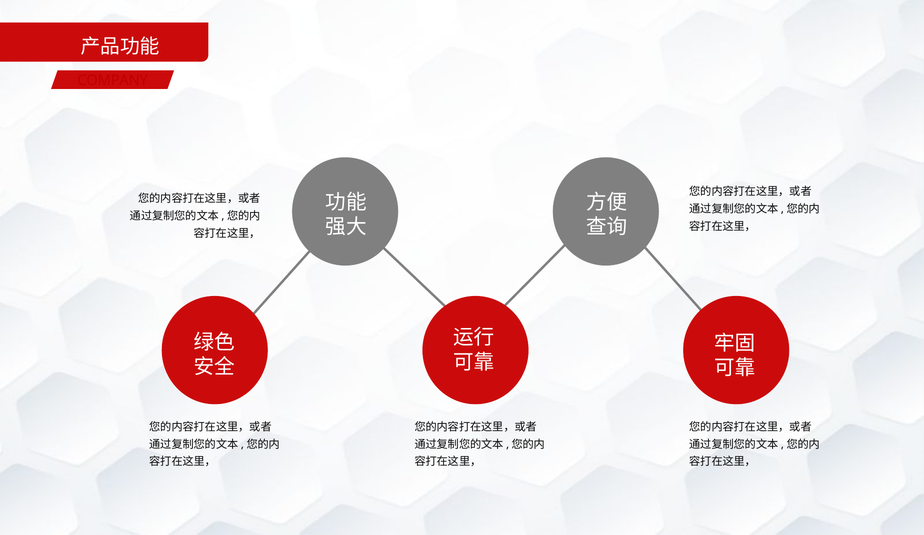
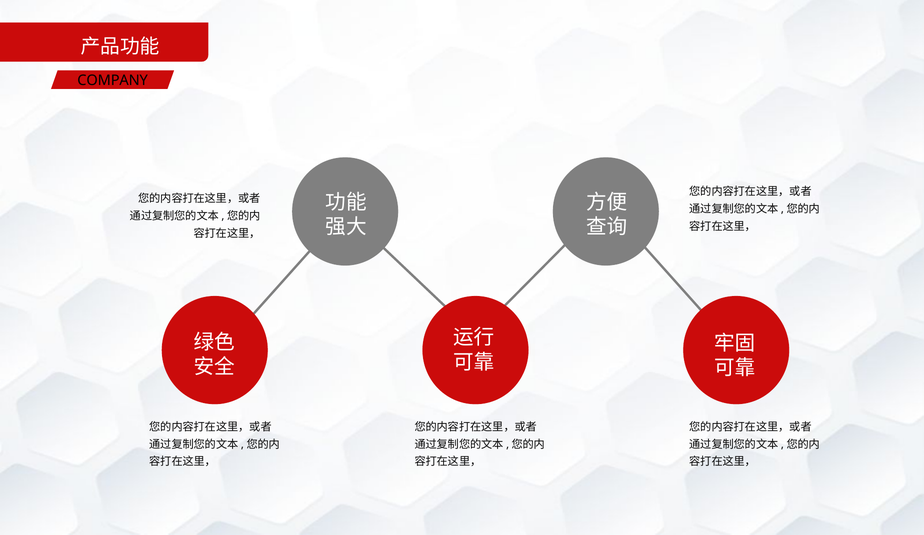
COMPANY colour: red -> black (113, 81)
